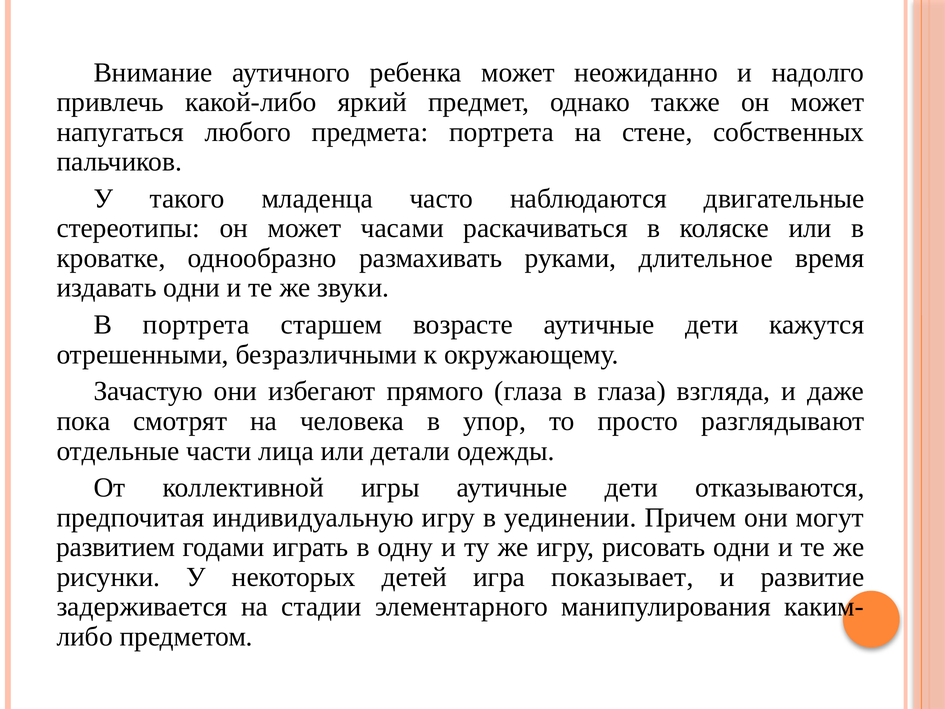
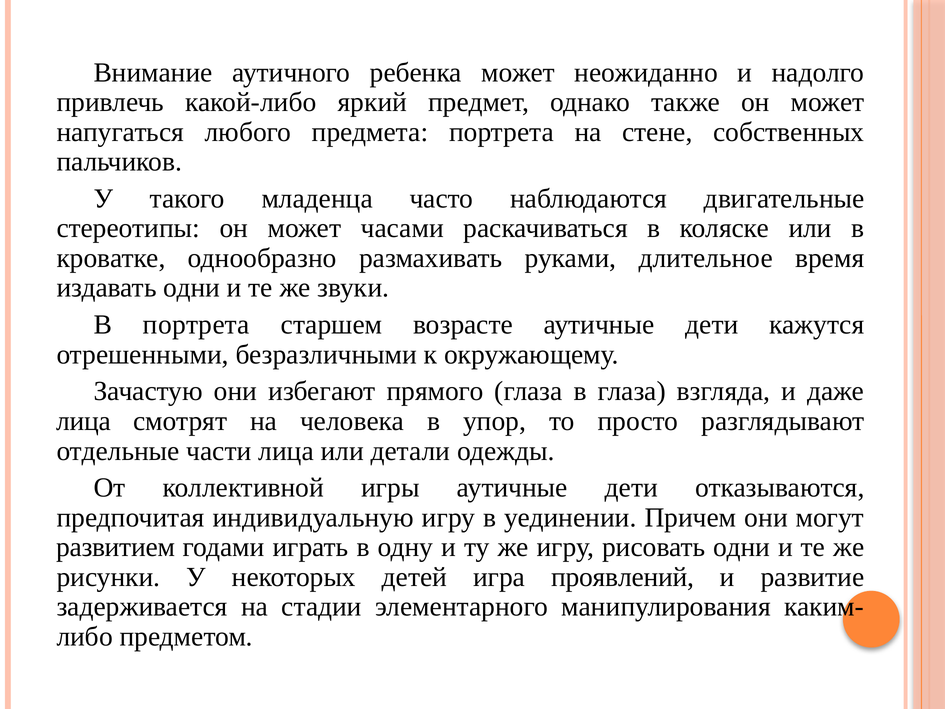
пока: пока -> лица (83, 421)
показывает: показывает -> проявлений (623, 577)
